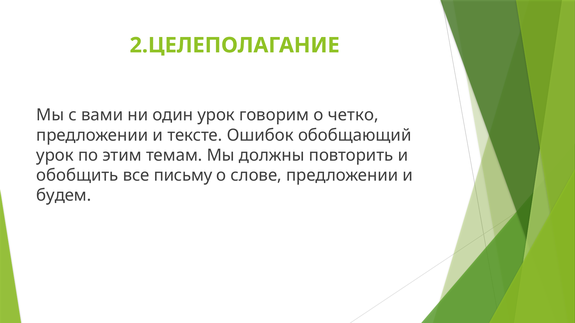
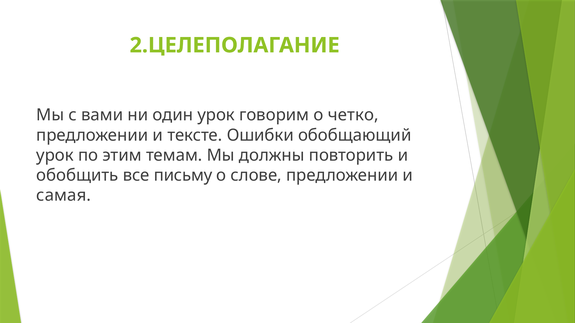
Ошибок: Ошибок -> Ошибки (260, 135)
будем: будем -> самая (64, 196)
